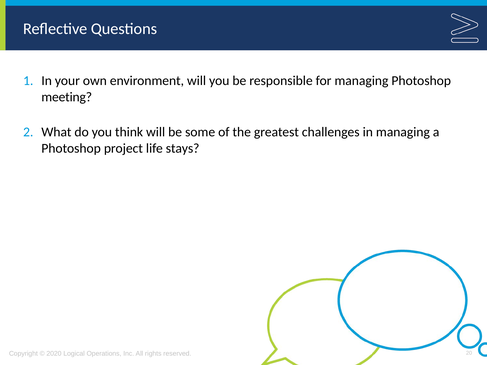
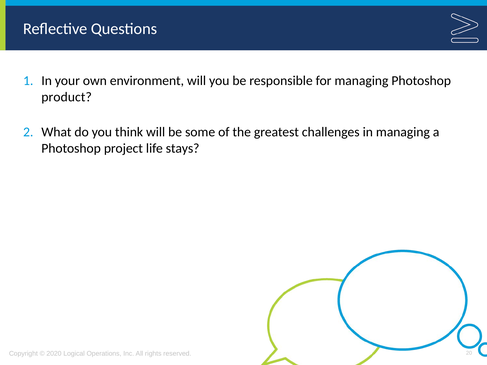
meeting: meeting -> product (67, 97)
